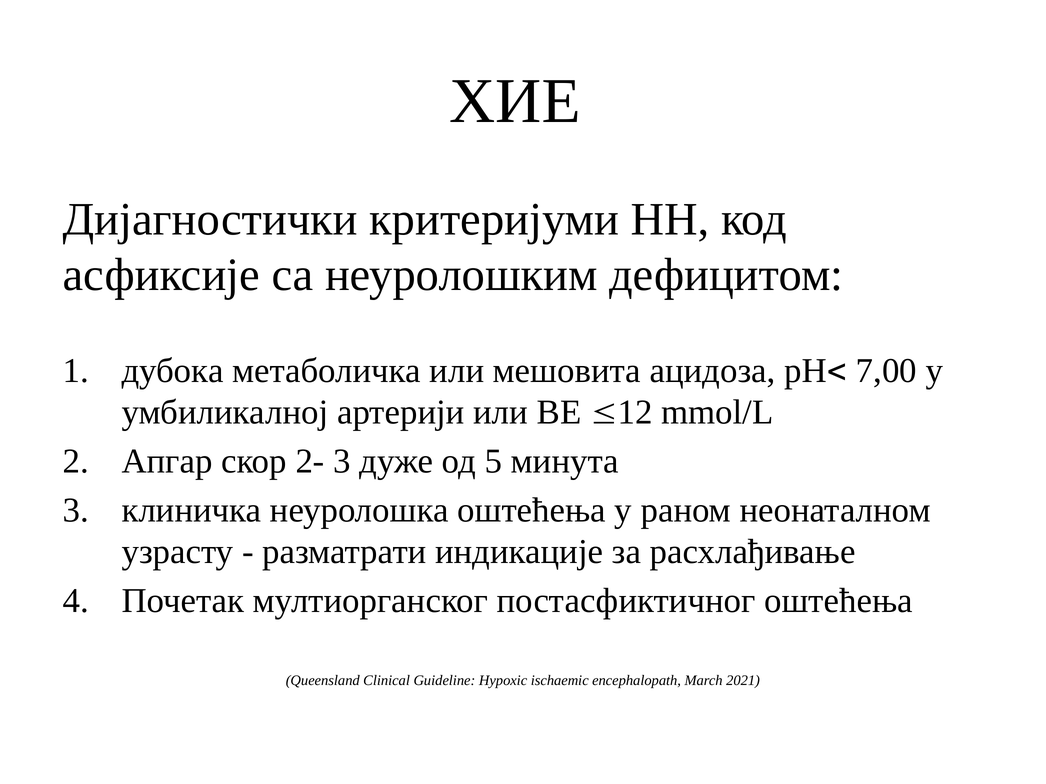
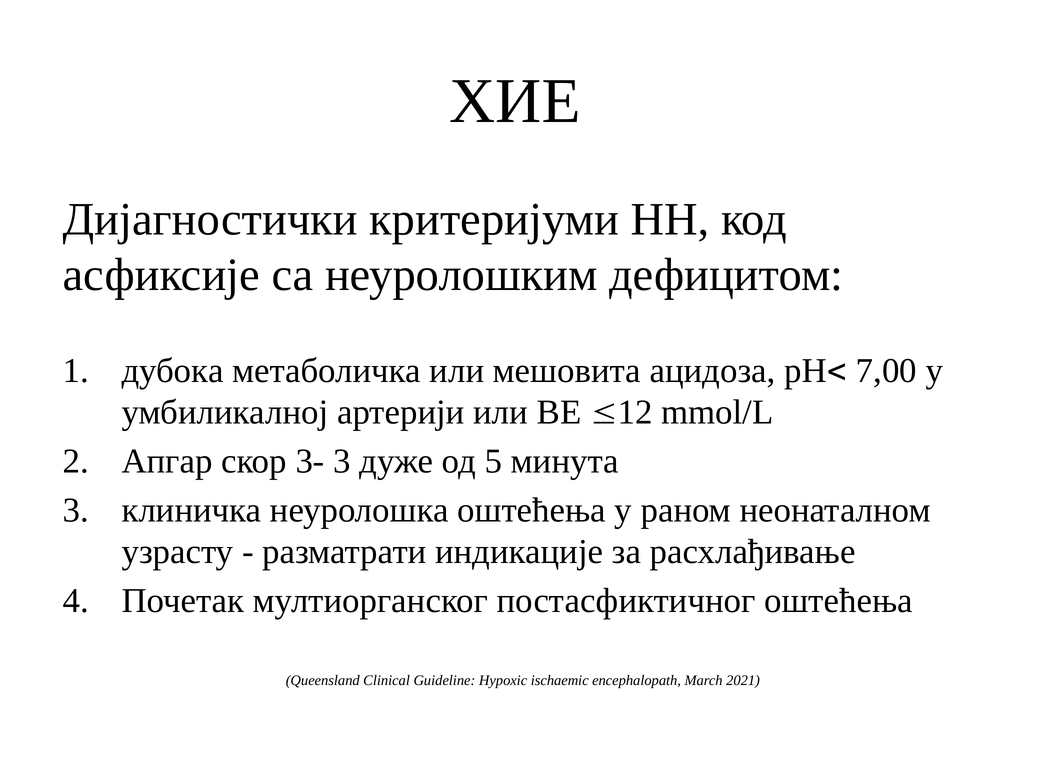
2-: 2- -> 3- (310, 462)
